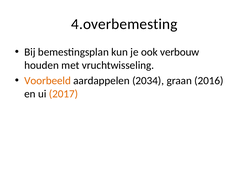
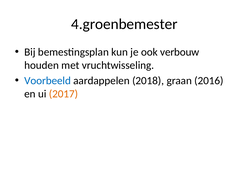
4.overbemesting: 4.overbemesting -> 4.groenbemester (124, 24)
Voorbeeld colour: orange -> blue (48, 81)
2034: 2034 -> 2018 (148, 81)
